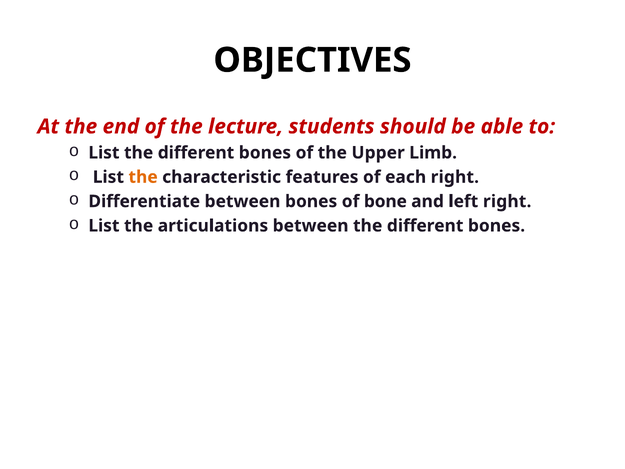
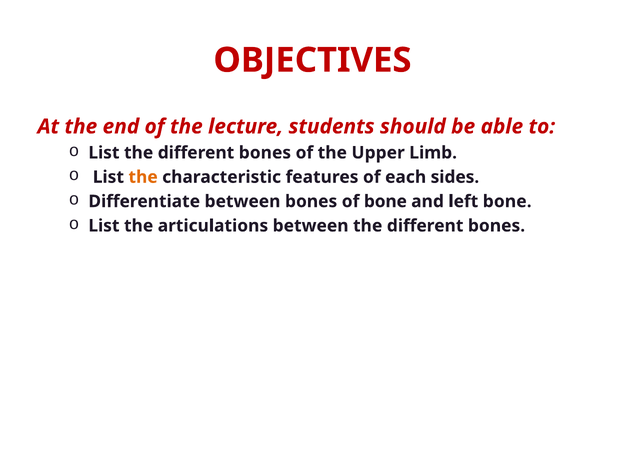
OBJECTIVES colour: black -> red (312, 60)
each right: right -> sides (455, 177)
left right: right -> bone (507, 201)
